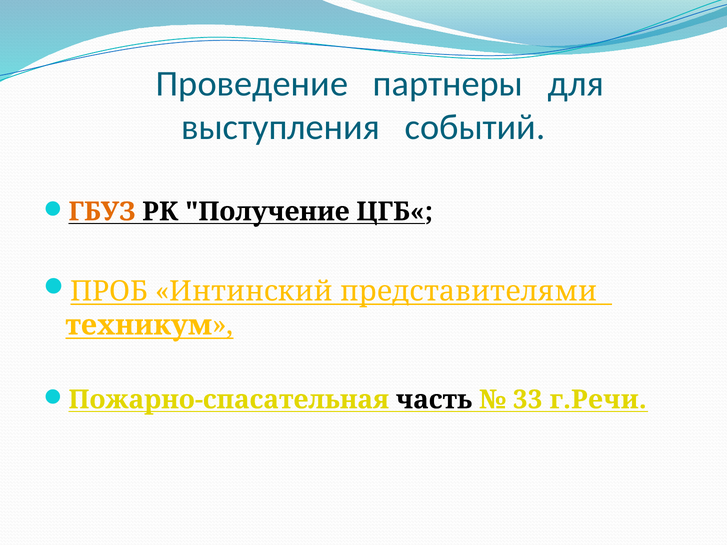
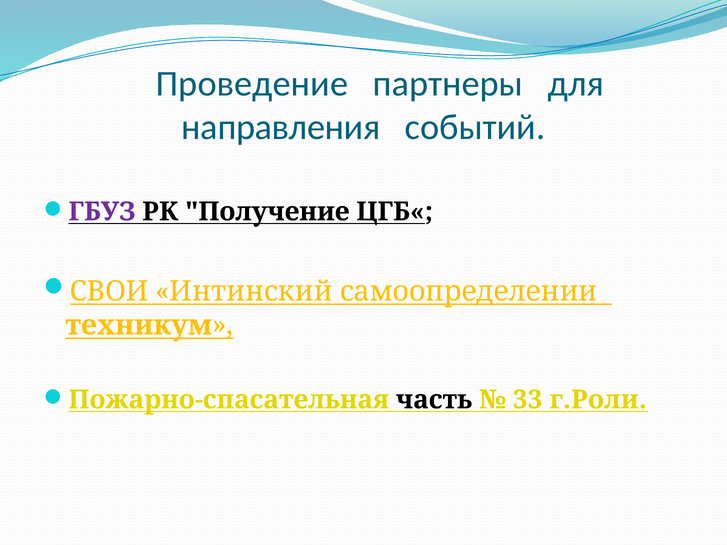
выступления: выступления -> направления (281, 128)
ГБУЗ colour: orange -> purple (102, 212)
ПРОБ: ПРОБ -> СВОИ (109, 291)
представителями: представителями -> самоопределении (469, 291)
г.Речи: г.Речи -> г.Роли (598, 400)
